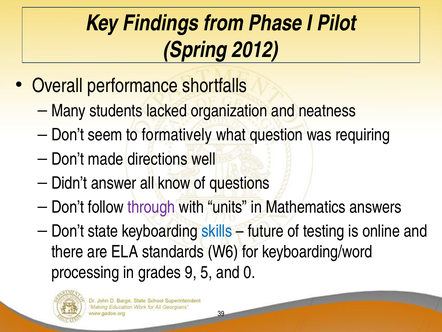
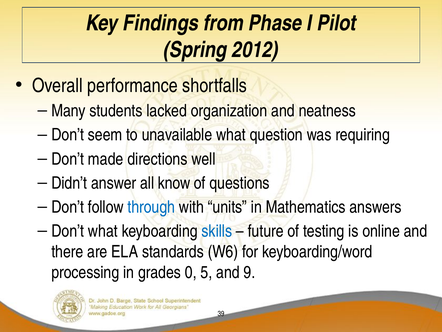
formatively: formatively -> unavailable (177, 135)
through colour: purple -> blue (151, 207)
Don’t state: state -> what (103, 231)
9: 9 -> 0 (191, 272)
0: 0 -> 9 (250, 272)
